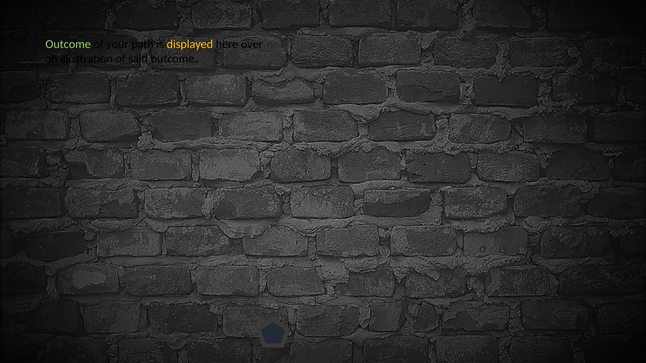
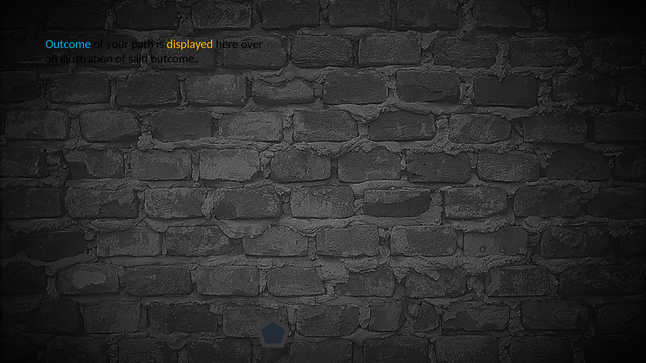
Outcome colour: light green -> light blue (68, 44)
